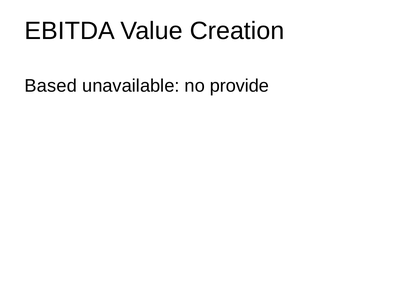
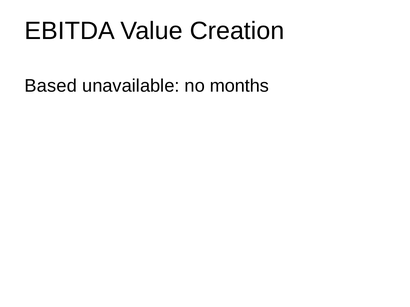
provide: provide -> months (239, 86)
